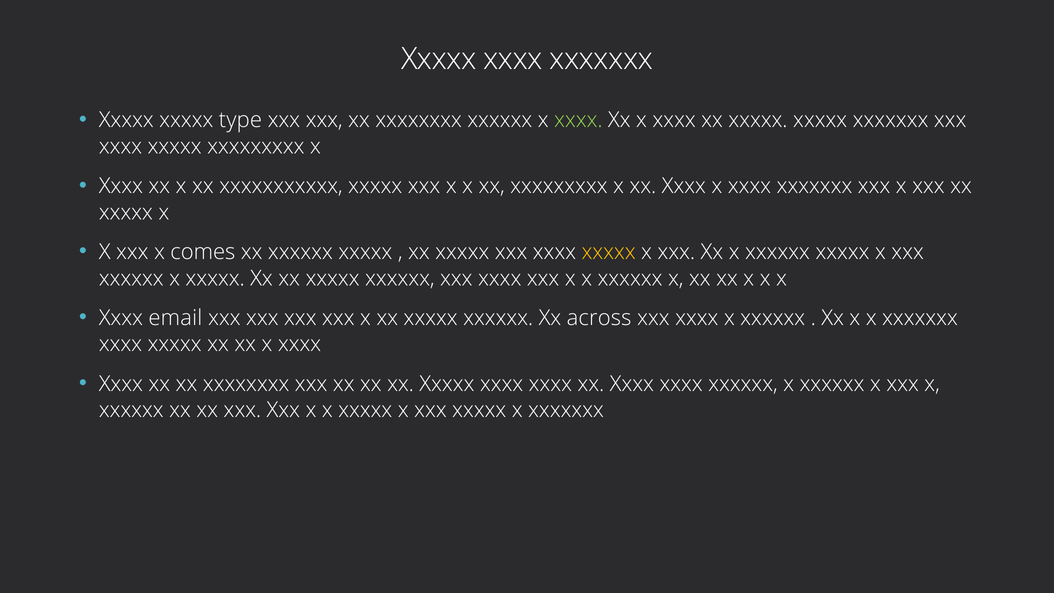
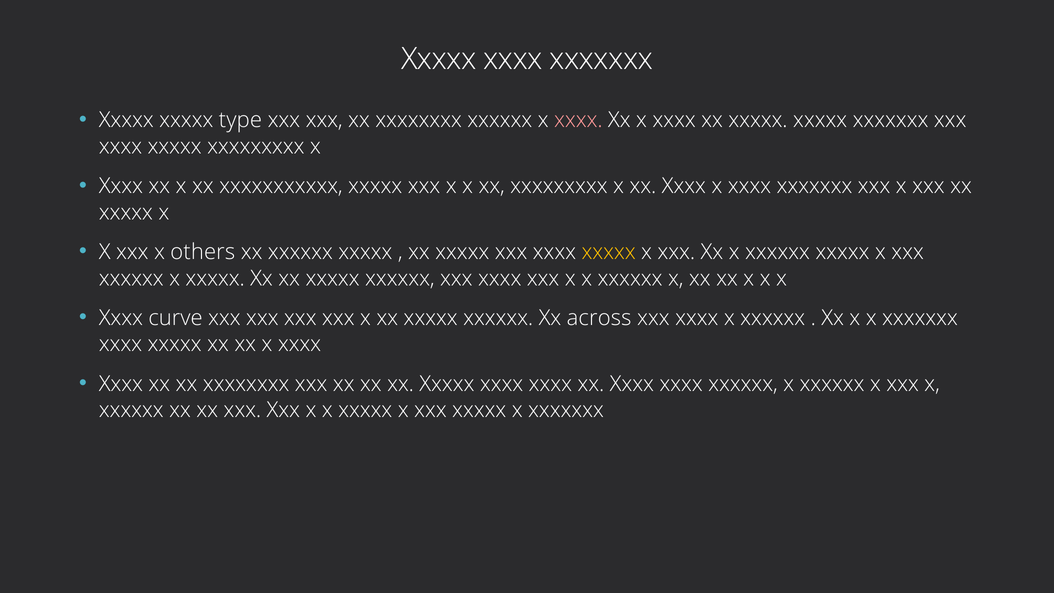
xxxx colour: light green -> pink (578, 120)
comes: comes -> others (203, 252)
email: email -> curve (175, 318)
